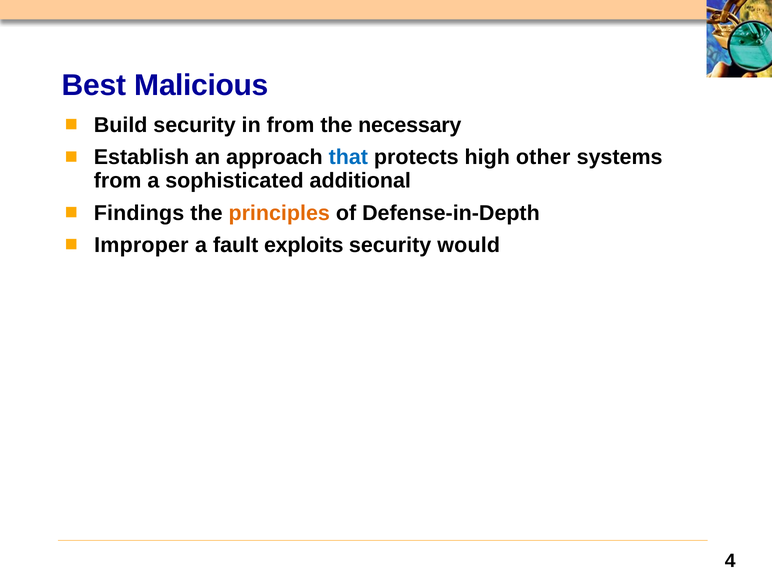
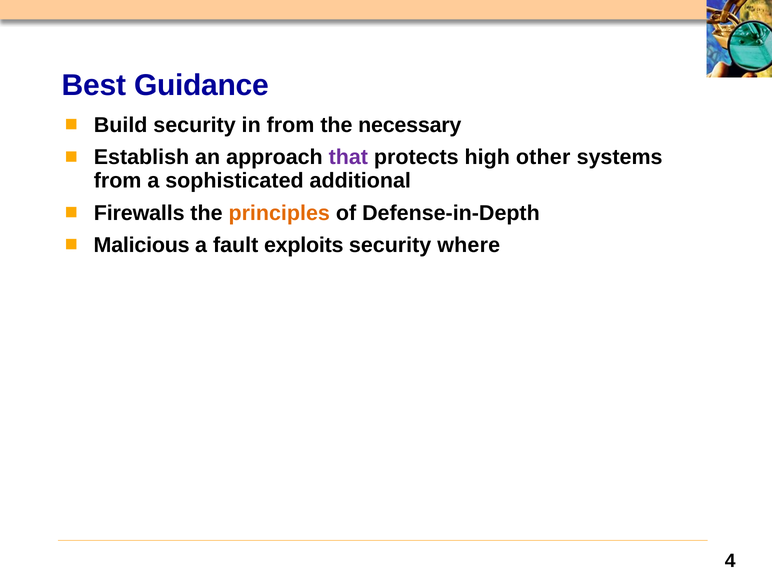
Malicious: Malicious -> Guidance (201, 85)
that colour: blue -> purple (348, 157)
Findings: Findings -> Firewalls (139, 213)
Improper: Improper -> Malicious (142, 245)
would: would -> where (469, 245)
